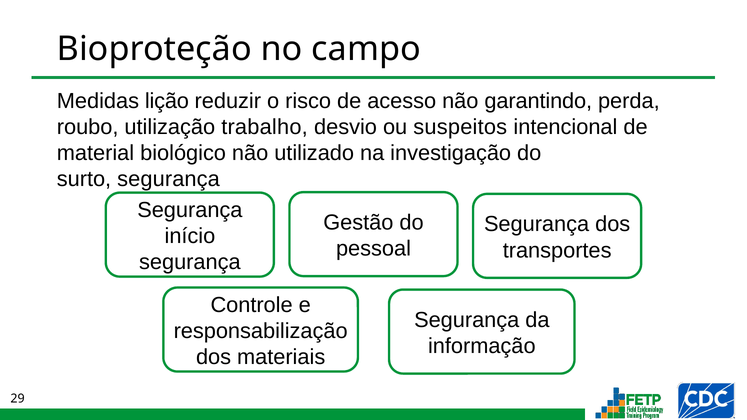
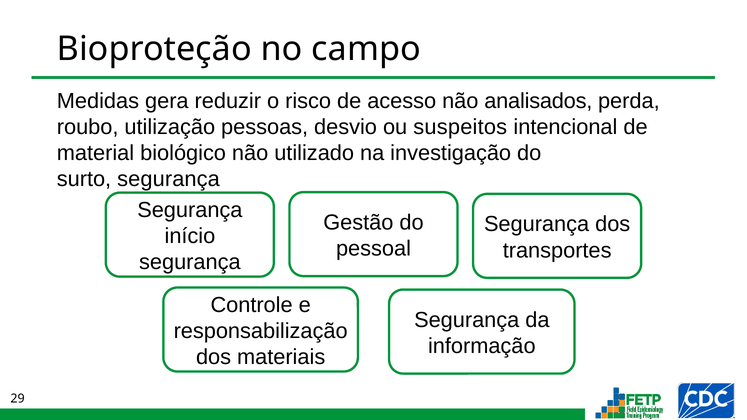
lição: lição -> gera (167, 101)
garantindo: garantindo -> analisados (538, 101)
trabalho: trabalho -> pessoas (265, 127)
